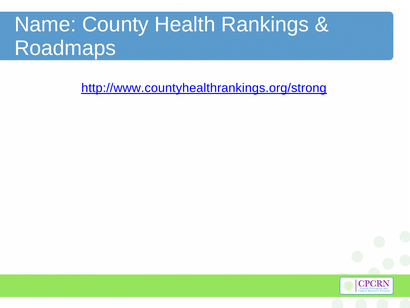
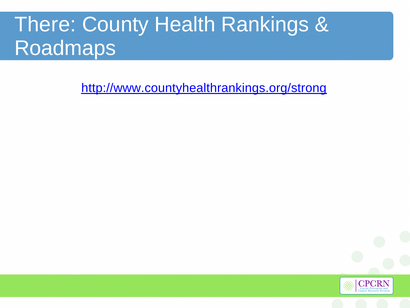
Name: Name -> There (45, 24)
